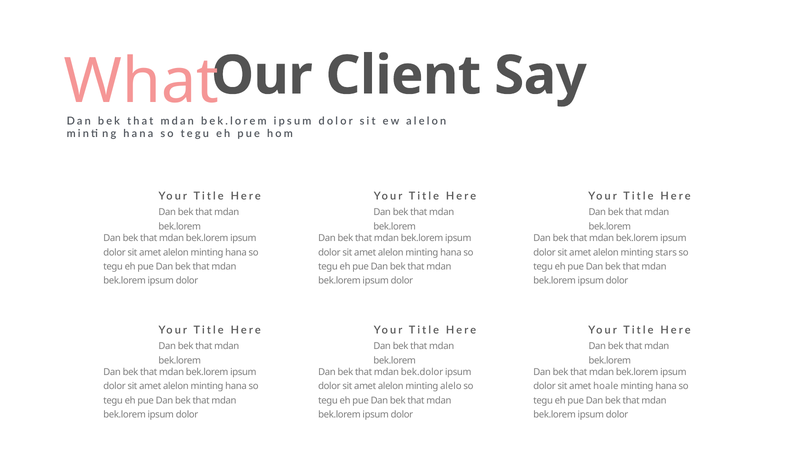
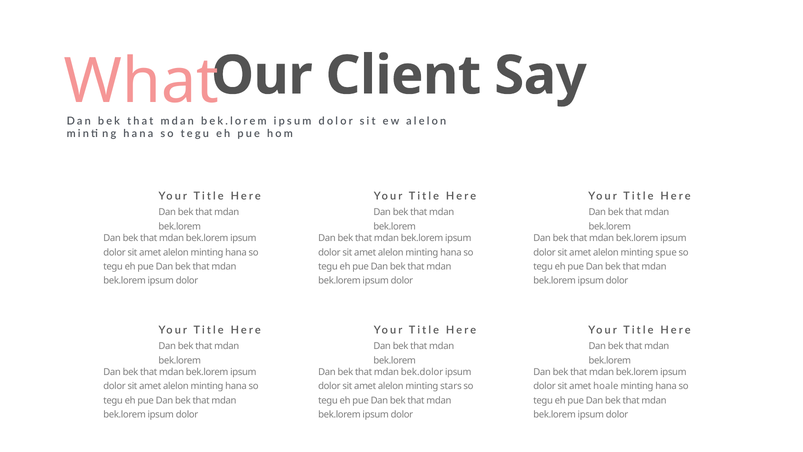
stars: stars -> spue (666, 252)
alelo: alelo -> stars (451, 386)
